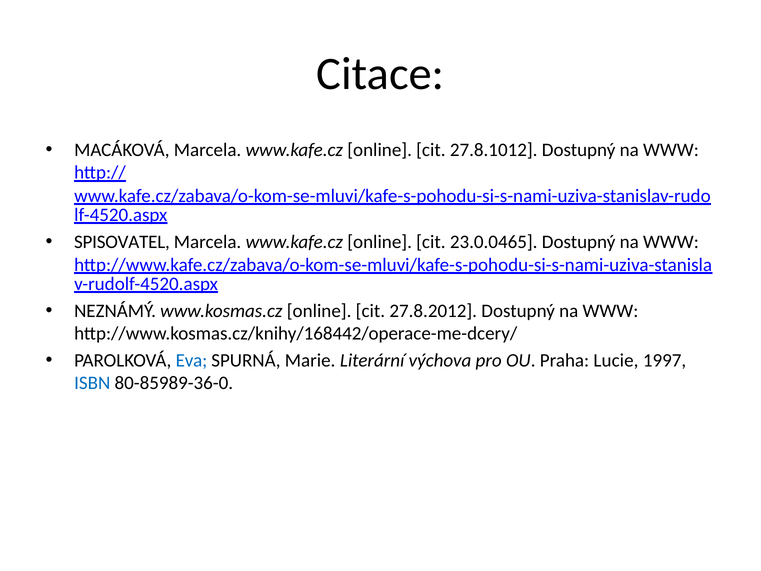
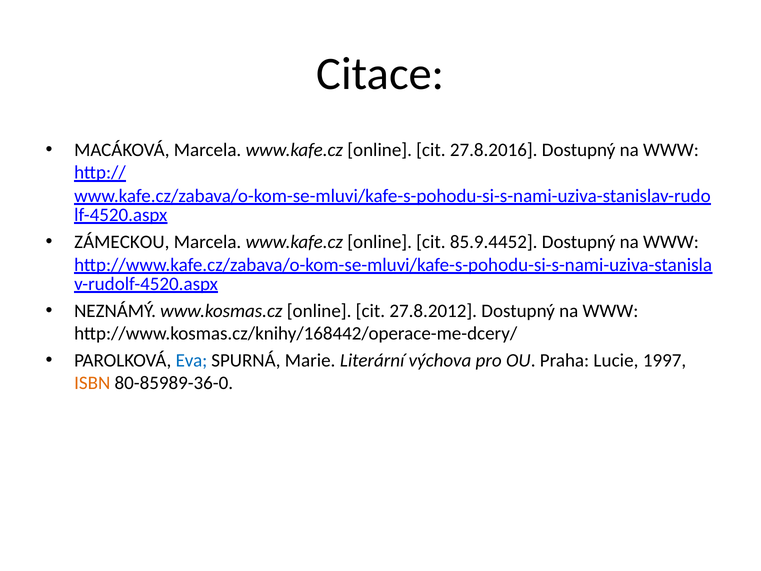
27.8.1012: 27.8.1012 -> 27.8.2016 (494, 150)
SPISOVATEL: SPISOVATEL -> ZÁMECKOU (122, 242)
23.0.0465: 23.0.0465 -> 85.9.4452 (494, 242)
ISBN colour: blue -> orange (92, 383)
